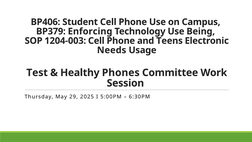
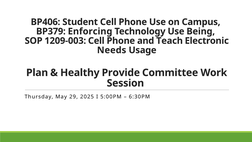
1204-003: 1204-003 -> 1209-003 (65, 41)
Teens: Teens -> Teach (169, 41)
Test: Test -> Plan (37, 73)
Phones: Phones -> Provide (121, 73)
